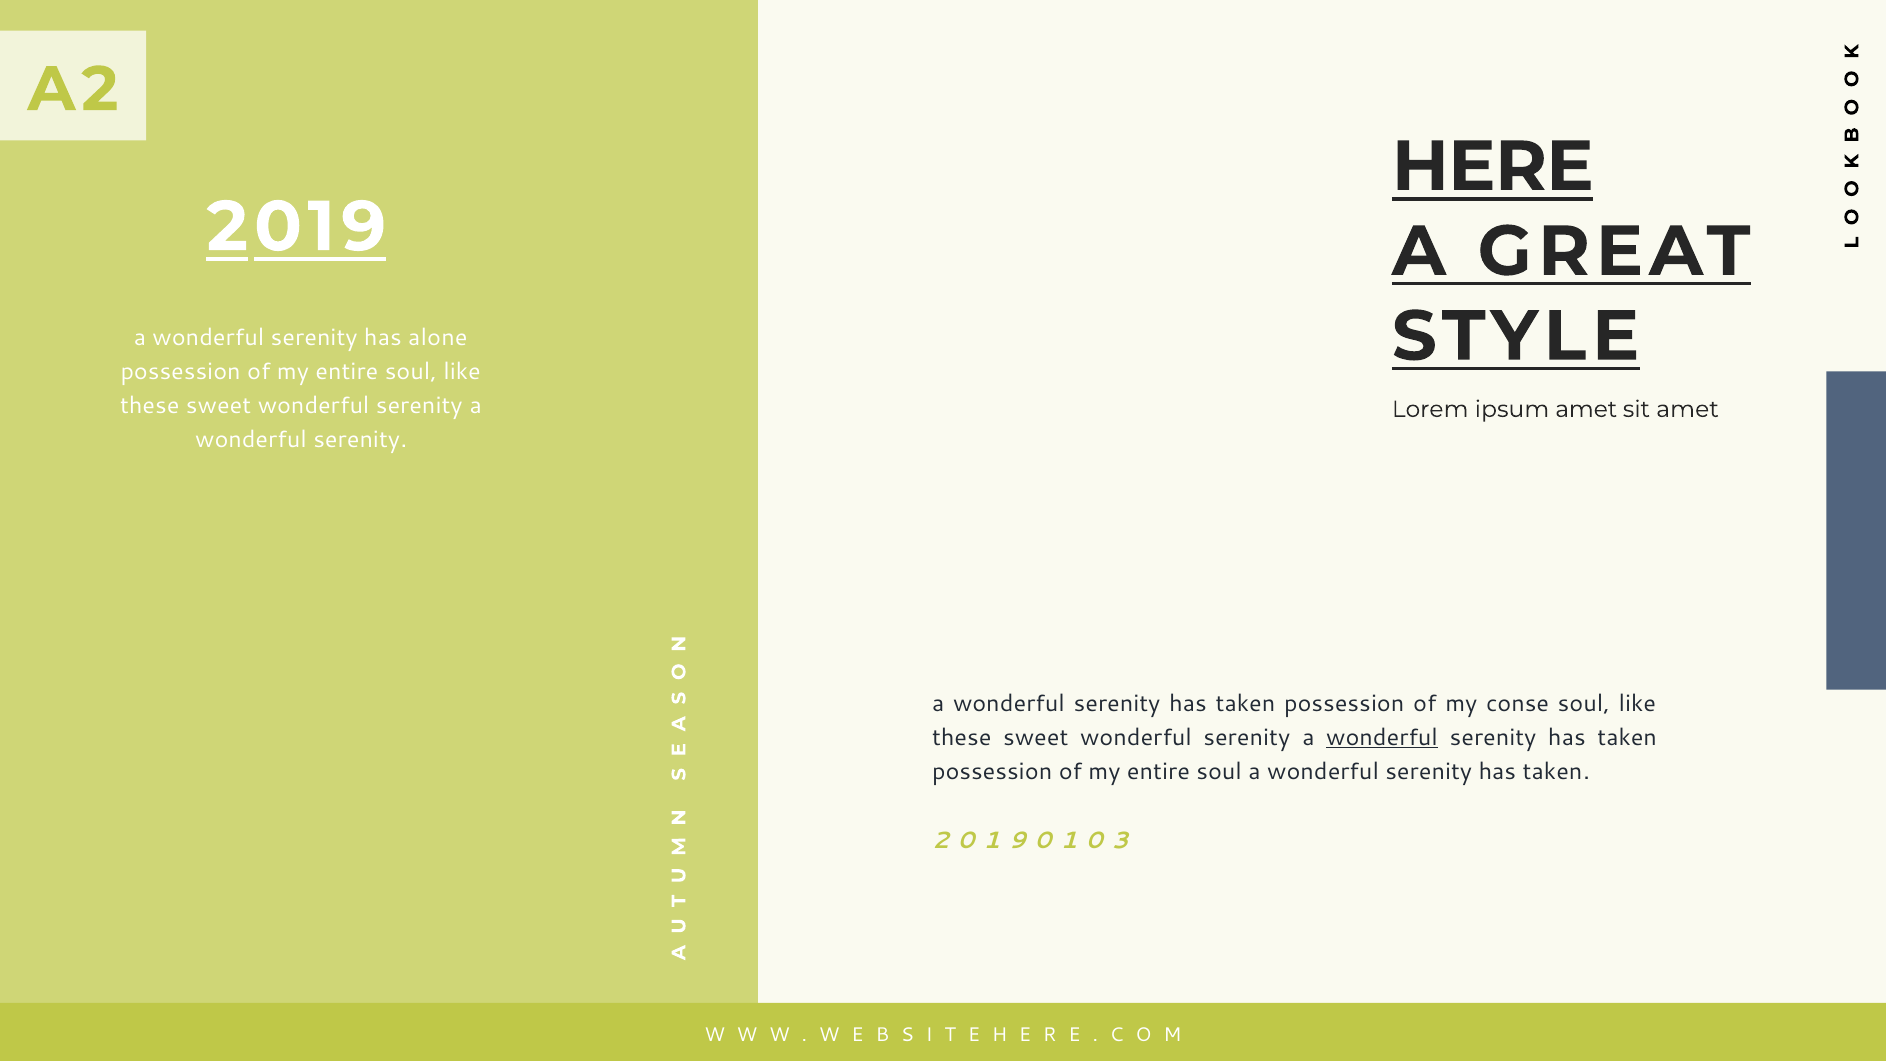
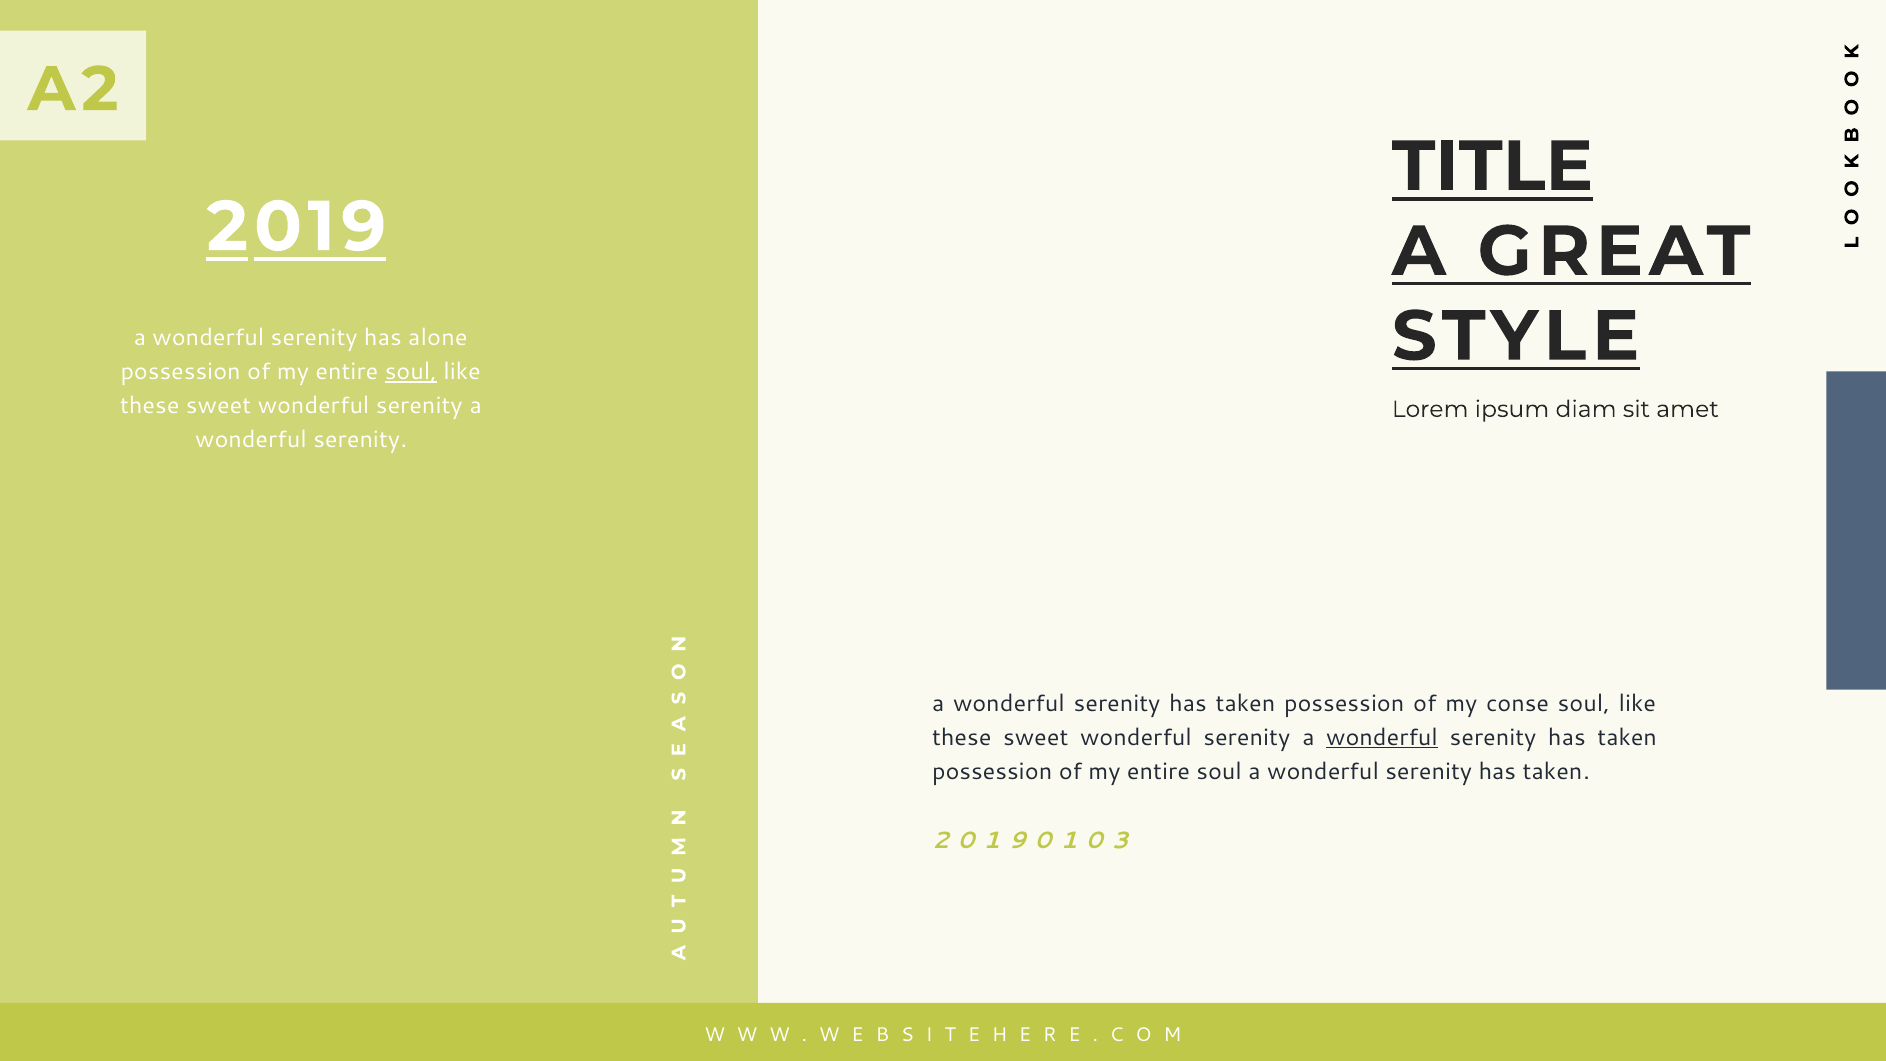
HERE: HERE -> TITLE (1492, 167)
soul underline: none -> present (411, 372)
ipsum amet: amet -> diam (1586, 409)
